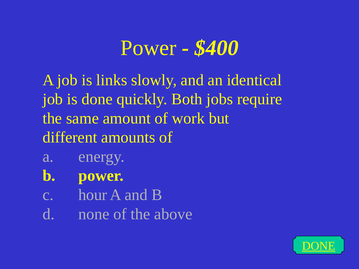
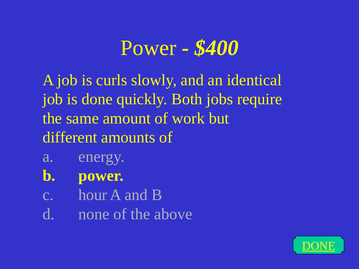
links: links -> curls (112, 80)
